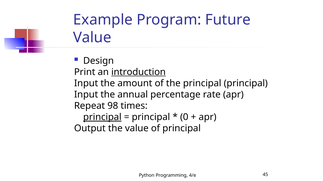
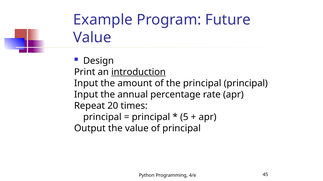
98: 98 -> 20 (113, 106)
principal underline: present -> none (102, 118)
0: 0 -> 5 (184, 118)
